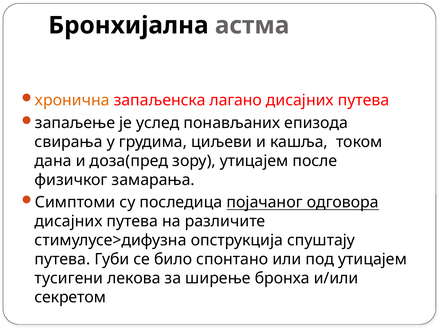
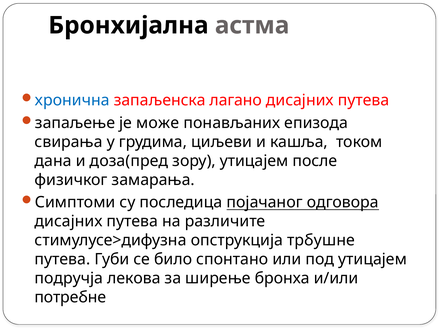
хронична colour: orange -> blue (72, 100)
услед: услед -> може (158, 123)
спуштају: спуштају -> трбушне (321, 241)
тусигени: тусигени -> подручја (69, 279)
секретом: секретом -> потребне (70, 298)
